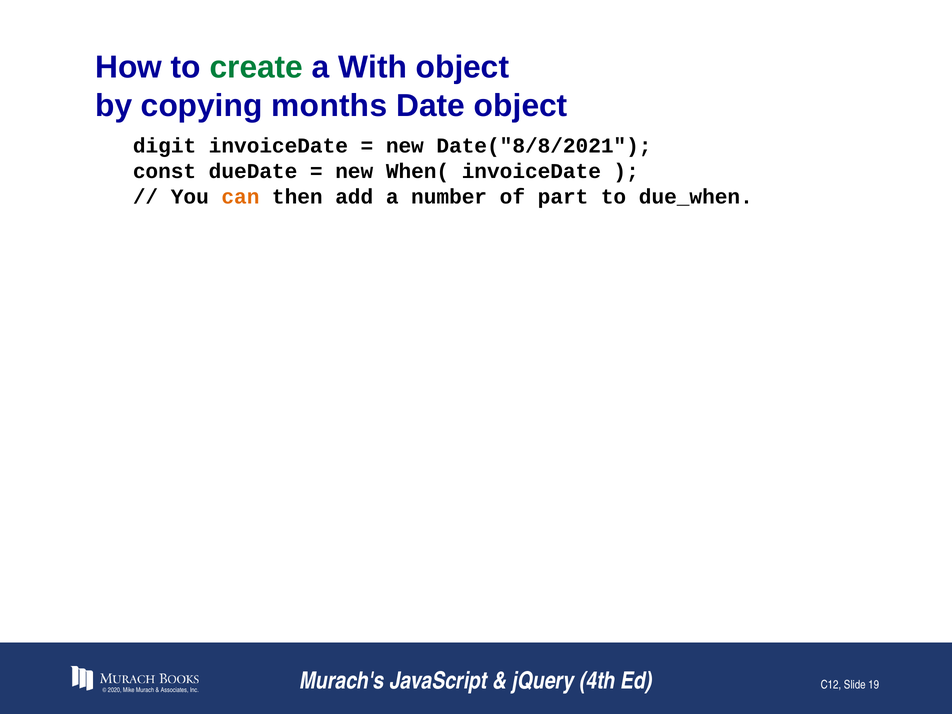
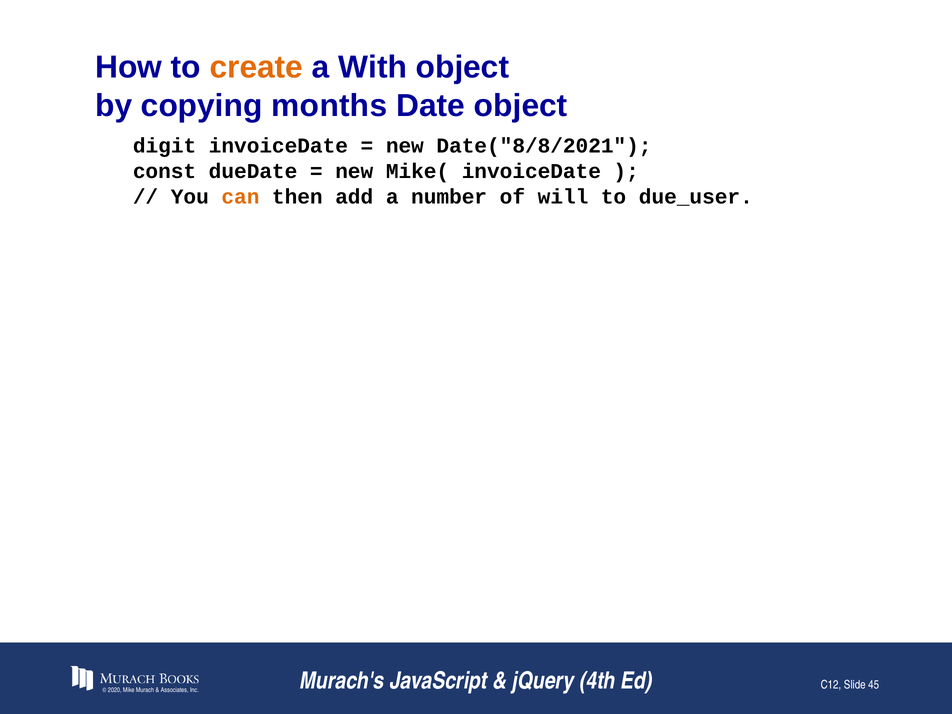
create colour: green -> orange (256, 67)
When(: When( -> Mike( (418, 171)
part: part -> will (563, 197)
due_when: due_when -> due_user (696, 197)
19: 19 -> 45 (874, 685)
